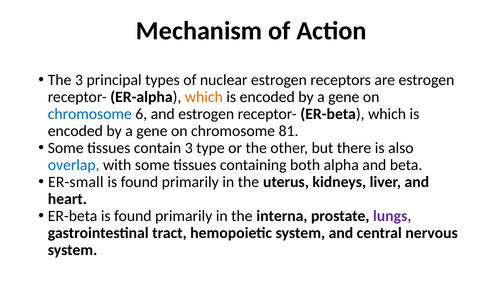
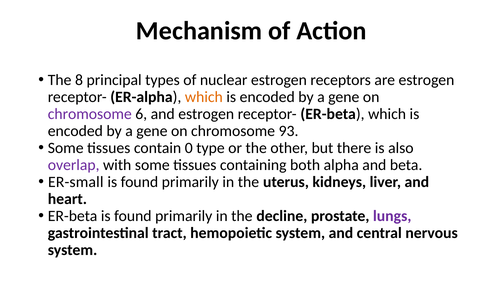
The 3: 3 -> 8 (79, 80)
chromosome colour: blue -> purple (90, 114)
81: 81 -> 93 (289, 131)
contain 3: 3 -> 0 (189, 148)
overlap colour: blue -> purple (74, 165)
interna: interna -> decline (282, 216)
